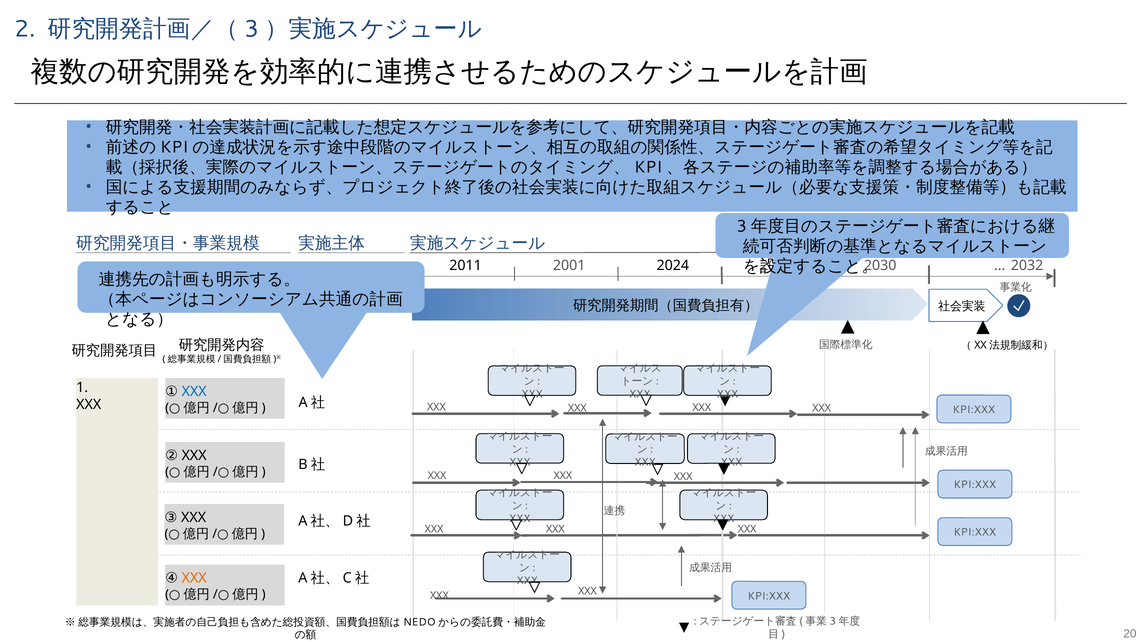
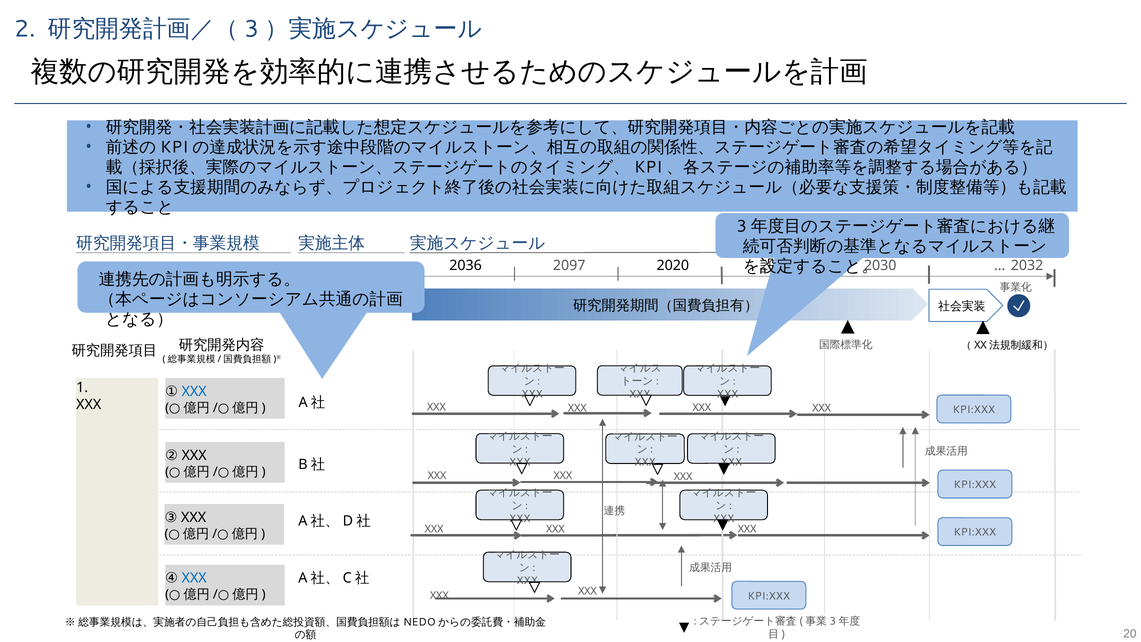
2011: 2011 -> 2036 (466, 266)
2001: 2001 -> 2097 (569, 266)
2024: 2024 -> 2020 (673, 266)
XXX colour: orange -> blue (194, 578)
